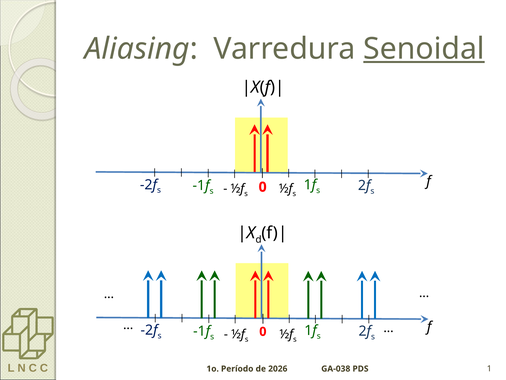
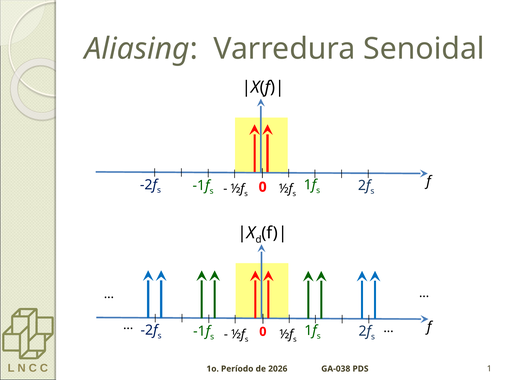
Senoidal underline: present -> none (424, 49)
